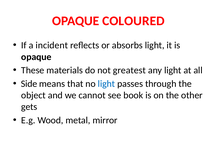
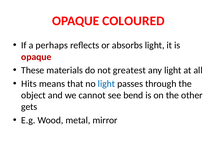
incident: incident -> perhaps (52, 46)
opaque colour: black -> red (36, 57)
Side: Side -> Hits (29, 84)
book: book -> bend (133, 96)
